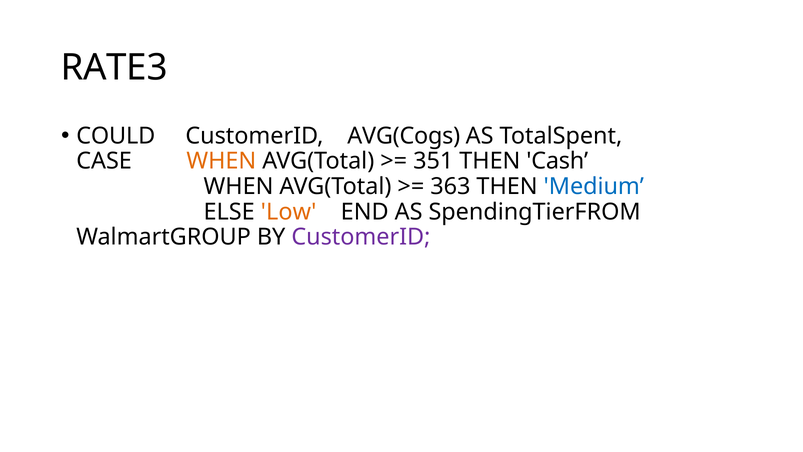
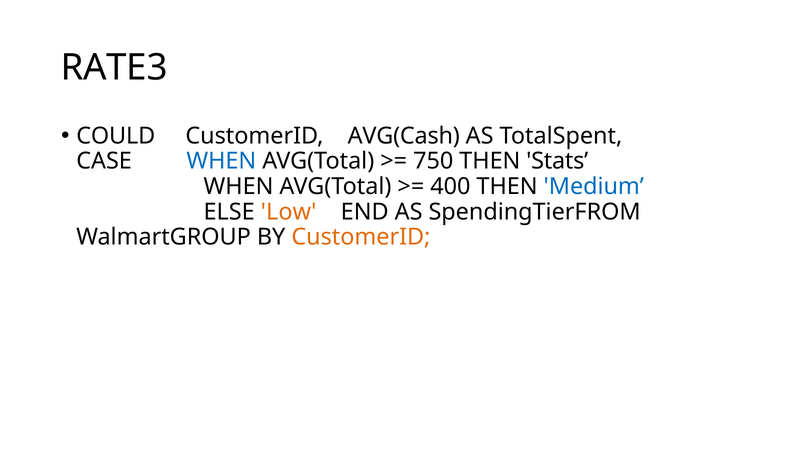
AVG(Cogs: AVG(Cogs -> AVG(Cash (404, 136)
WHEN colour: orange -> blue (221, 161)
351: 351 -> 750 (433, 161)
Cash: Cash -> Stats (557, 161)
363: 363 -> 400 (450, 186)
CustomerID colour: purple -> orange (361, 237)
